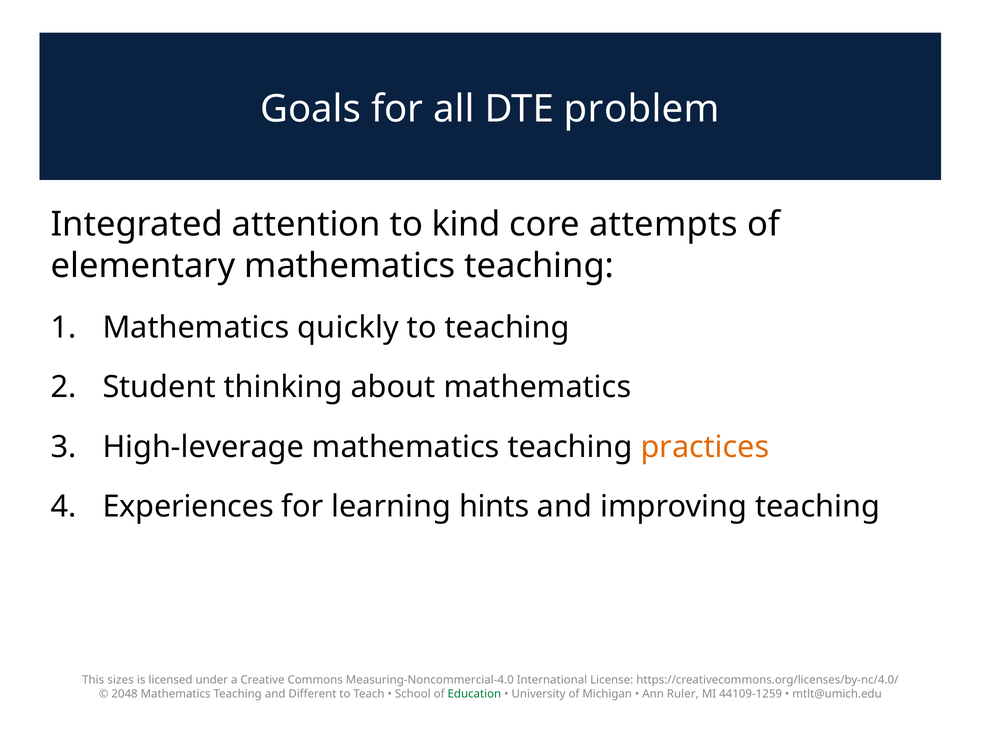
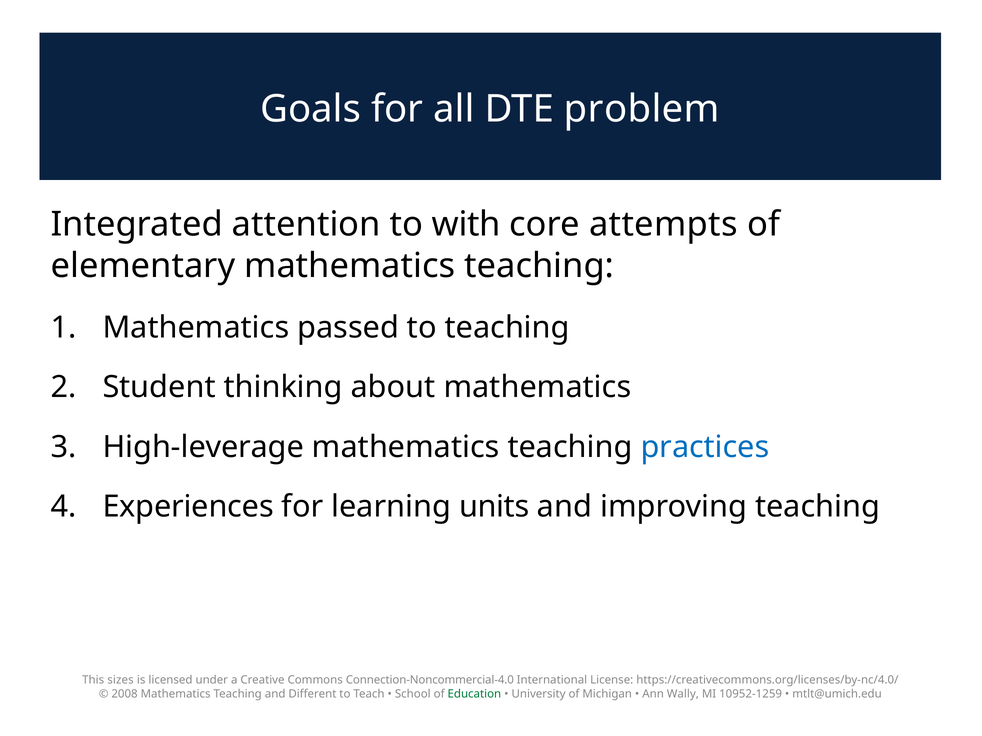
kind: kind -> with (466, 225)
quickly: quickly -> passed (348, 328)
practices colour: orange -> blue (705, 448)
hints: hints -> units (494, 507)
Measuring-Noncommercial-4.0: Measuring-Noncommercial-4.0 -> Connection-Noncommercial-4.0 (430, 681)
2048: 2048 -> 2008 (125, 695)
Ruler: Ruler -> Wally (683, 695)
44109-1259: 44109-1259 -> 10952-1259 (751, 695)
